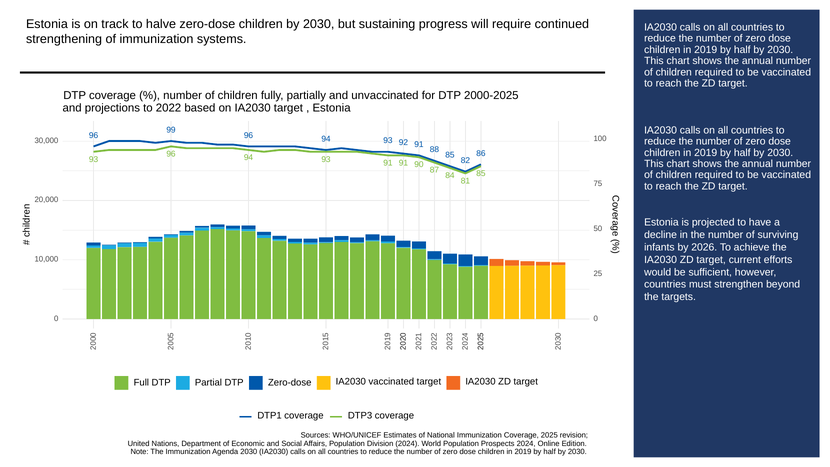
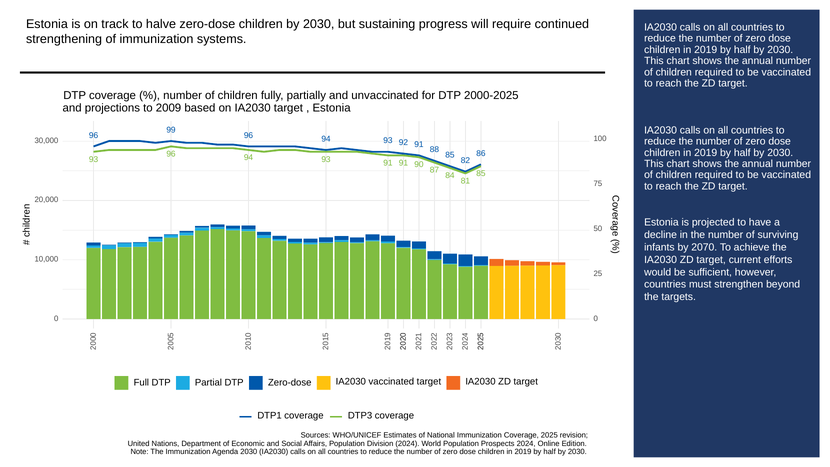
2022: 2022 -> 2009 (169, 108)
2026: 2026 -> 2070 (704, 247)
